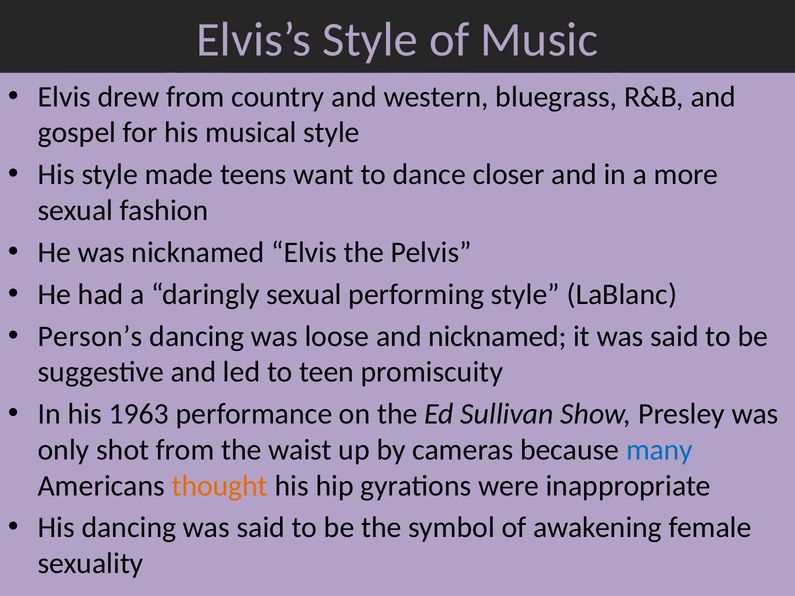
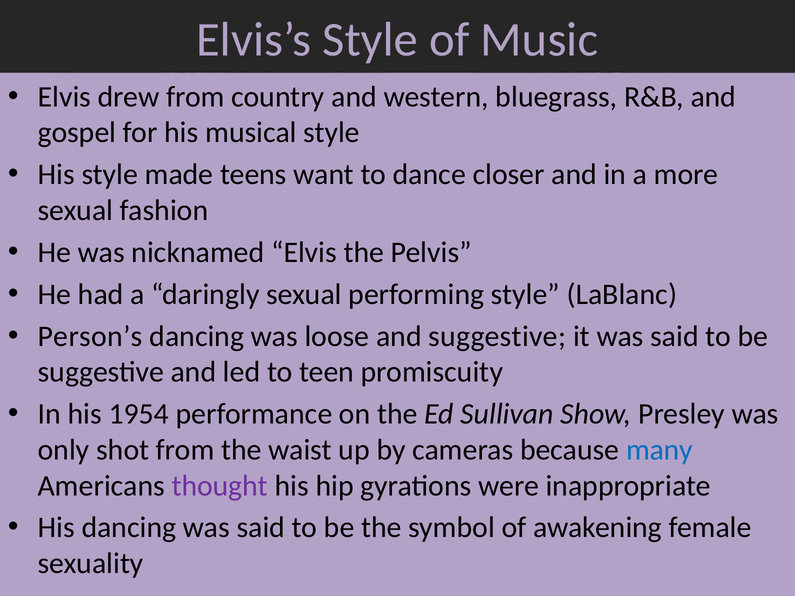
and nicknamed: nicknamed -> suggestive (497, 336)
1963: 1963 -> 1954 (139, 414)
thought colour: orange -> purple (220, 486)
